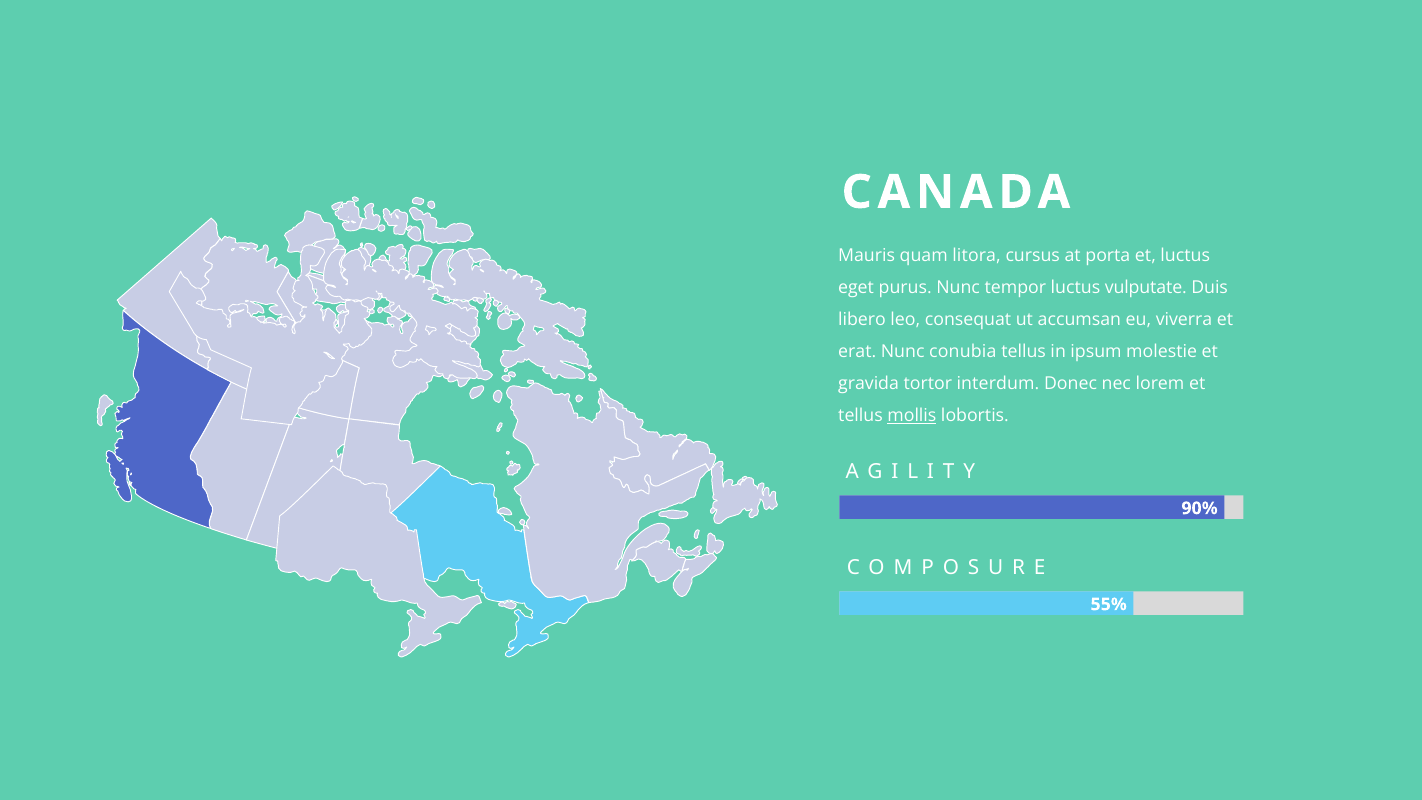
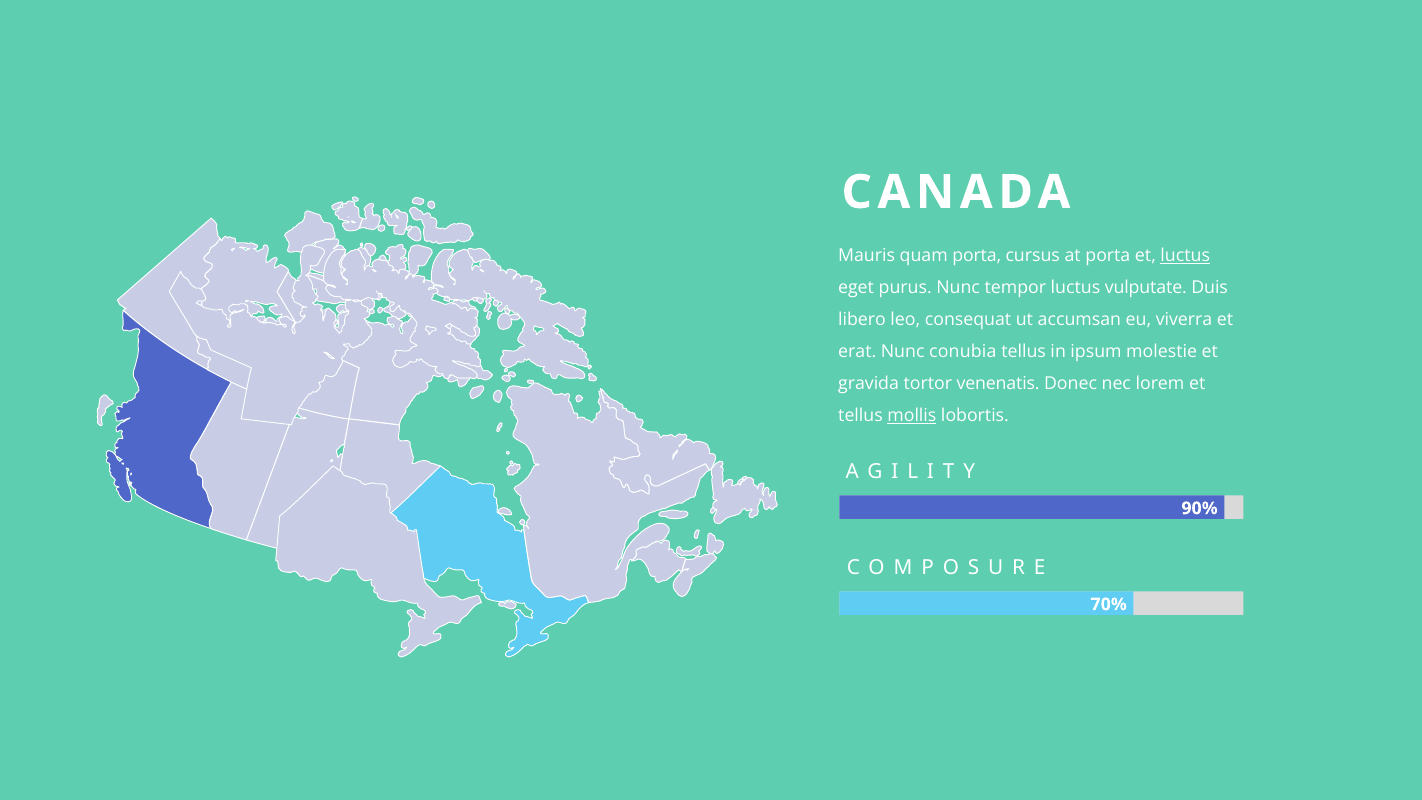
quam litora: litora -> porta (977, 256)
luctus underline: none -> present (1185, 256)
interdum: interdum -> venenatis (998, 384)
55%: 55% -> 70% (1109, 604)
